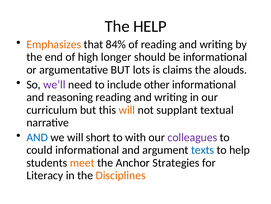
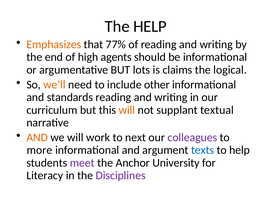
84%: 84% -> 77% (116, 44)
longer: longer -> agents (116, 57)
alouds: alouds -> logical (230, 70)
we’ll colour: purple -> orange (54, 84)
reasoning: reasoning -> standards (70, 97)
AND colour: blue -> orange (37, 137)
short: short -> work (98, 137)
with: with -> next (136, 137)
could: could -> more (39, 150)
meet colour: orange -> purple (82, 162)
Strategies: Strategies -> University (176, 162)
Disciplines colour: orange -> purple (121, 175)
